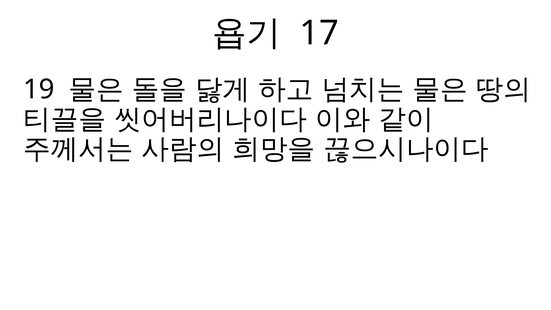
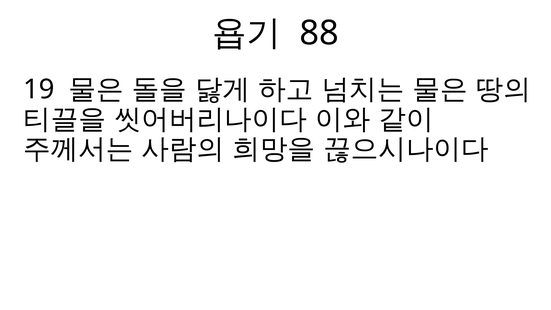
17: 17 -> 88 (319, 33)
